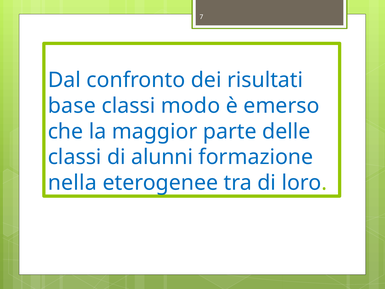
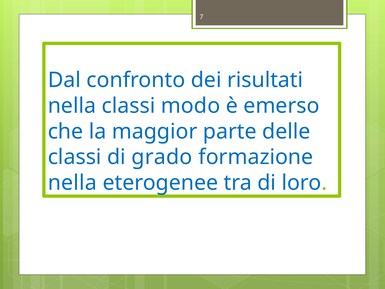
base: base -> nella (72, 106)
alunni: alunni -> grado (162, 157)
